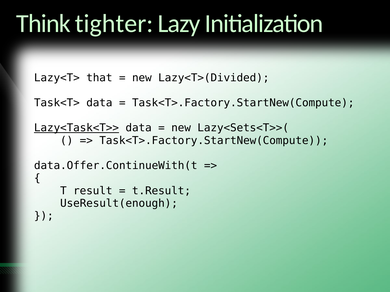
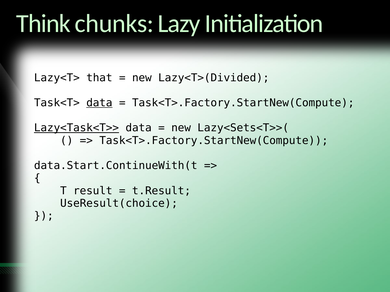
tighter: tighter -> chunks (114, 24)
data underline: none -> present (99, 103)
data.Offer.ContinueWith(t: data.Offer.ContinueWith(t -> data.Start.ContinueWith(t (116, 166)
UseResult(enough: UseResult(enough -> UseResult(choice (119, 204)
